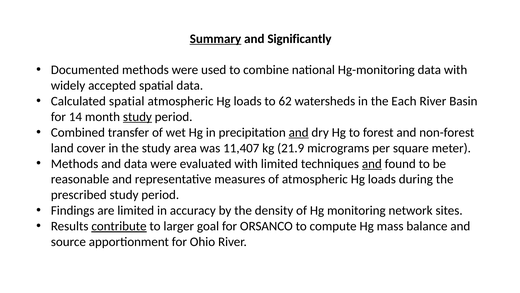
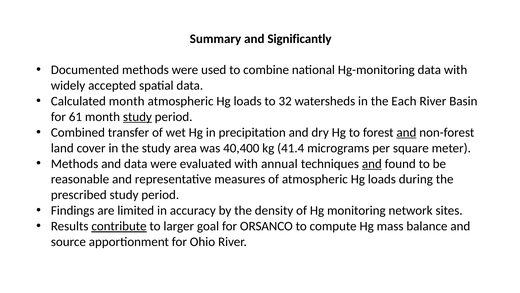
Summary underline: present -> none (216, 39)
Calculated spatial: spatial -> month (127, 101)
62: 62 -> 32 (285, 101)
14: 14 -> 61 (75, 117)
and underline: present -> none (299, 132)
and underline: none -> present (406, 132)
11,407: 11,407 -> 40,400 (241, 148)
21.9: 21.9 -> 41.4 (291, 148)
with limited: limited -> annual (279, 163)
